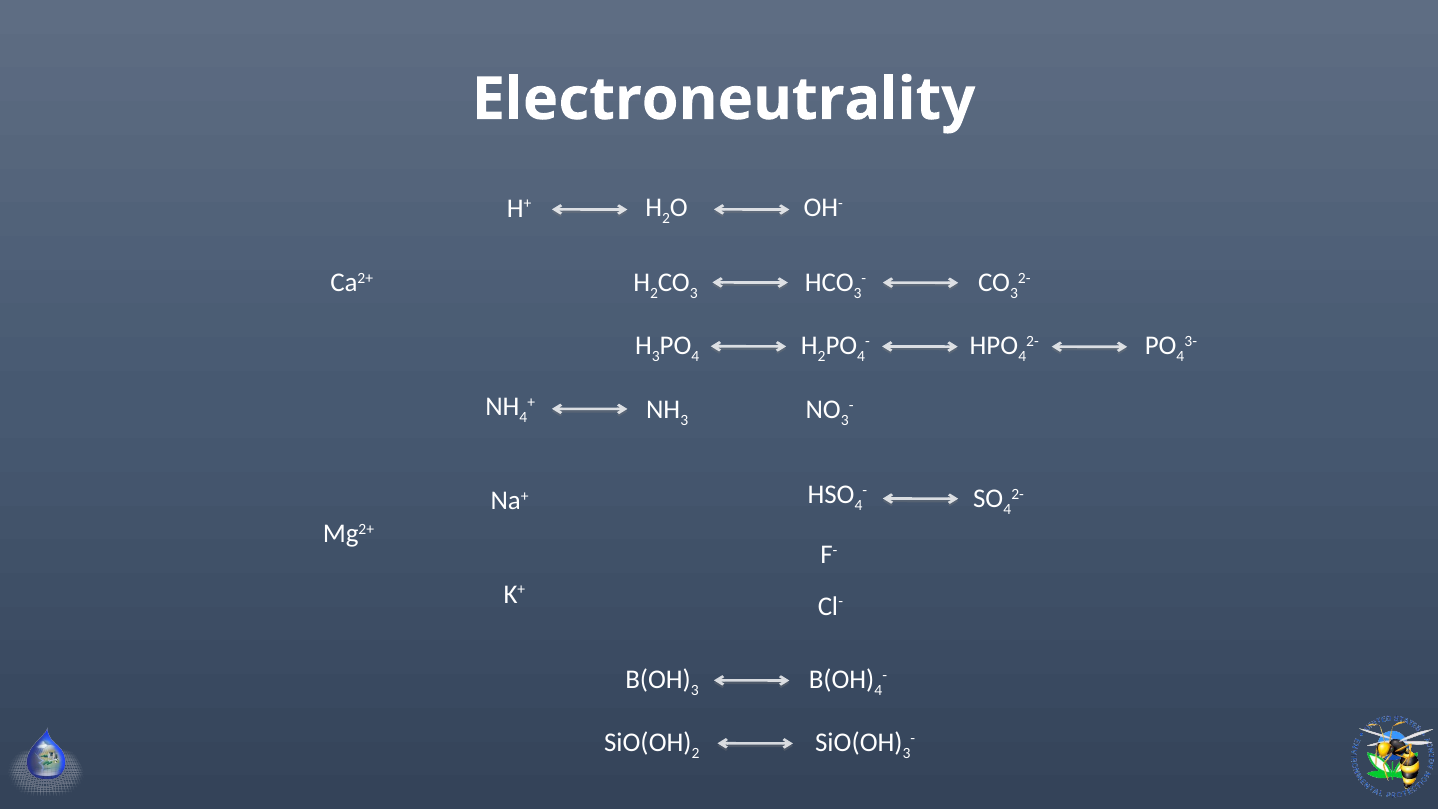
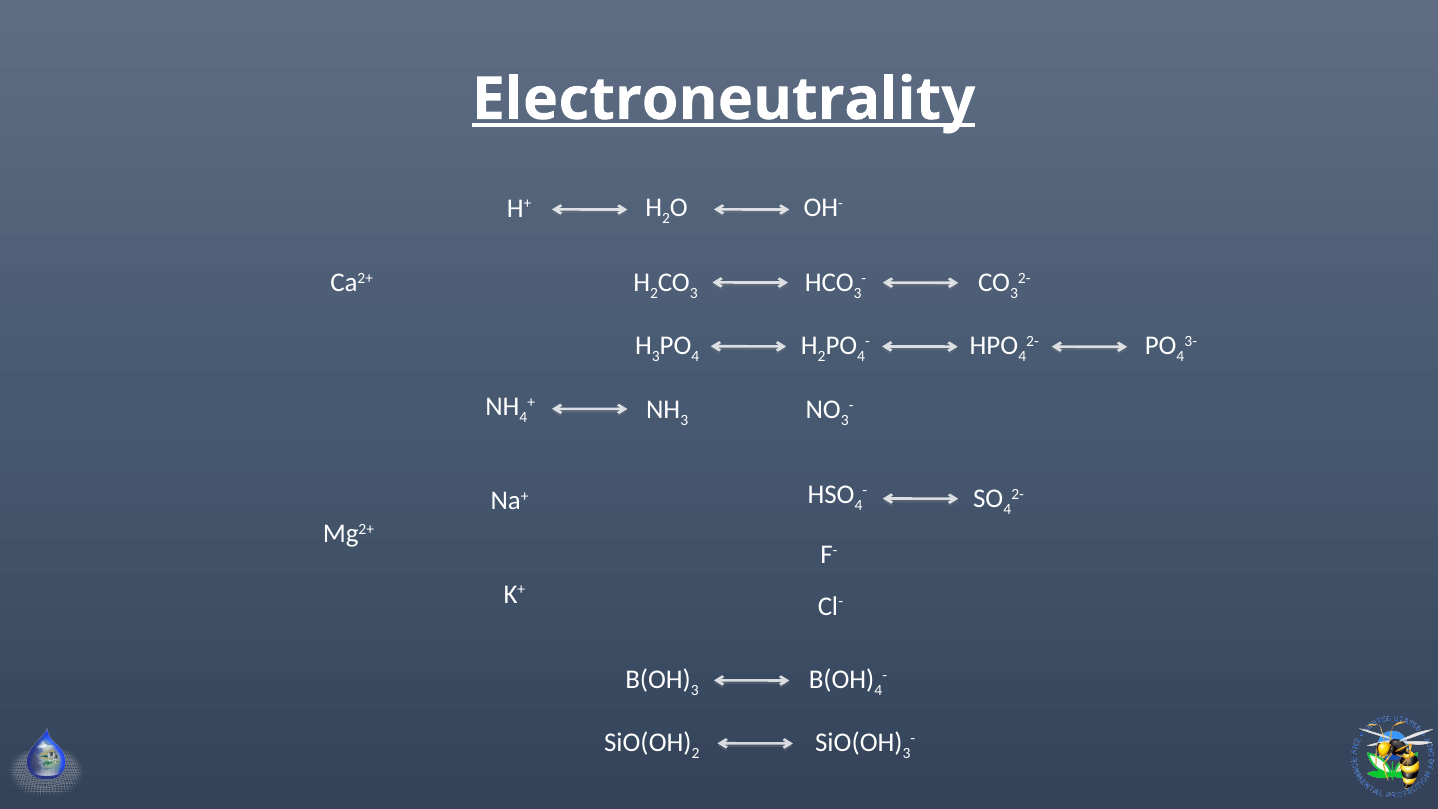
Electroneutrality underline: none -> present (724, 99)
